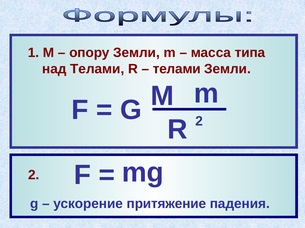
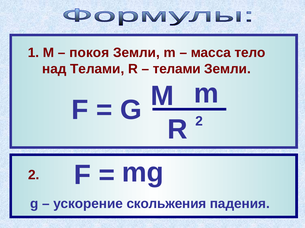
опору: опору -> покоя (89, 53)
типа: типа -> тело (250, 53)
притяжение: притяжение -> скольжения (166, 204)
